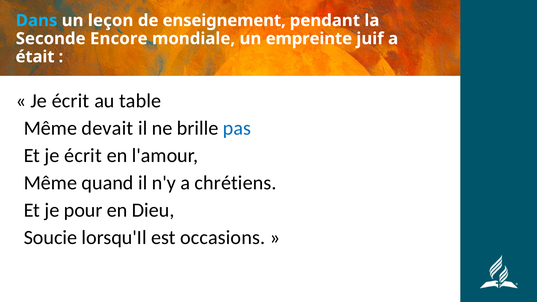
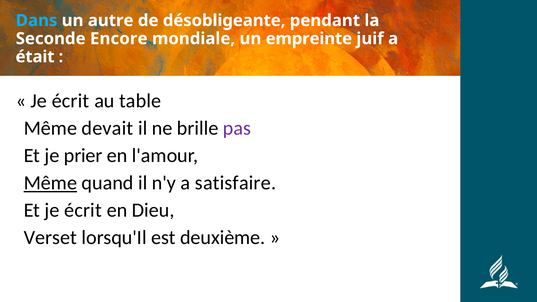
leçon: leçon -> autre (111, 21)
enseignement: enseignement -> désobligeante (224, 21)
pas colour: blue -> purple (237, 128)
Et je écrit: écrit -> prier (83, 156)
Même underline: none -> present (50, 183)
chrétiens: chrétiens -> satisfaire (236, 183)
Et je pour: pour -> écrit (83, 210)
Soucie: Soucie -> Verset (50, 238)
occasions: occasions -> deuxième (223, 238)
